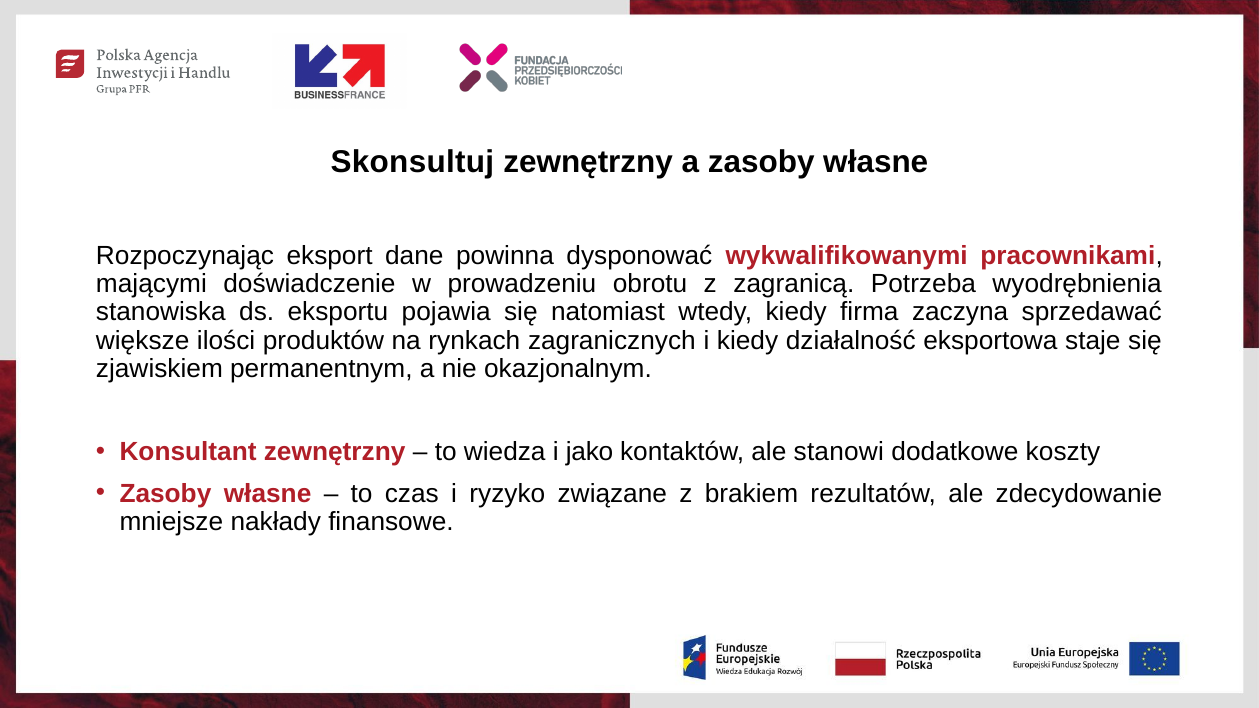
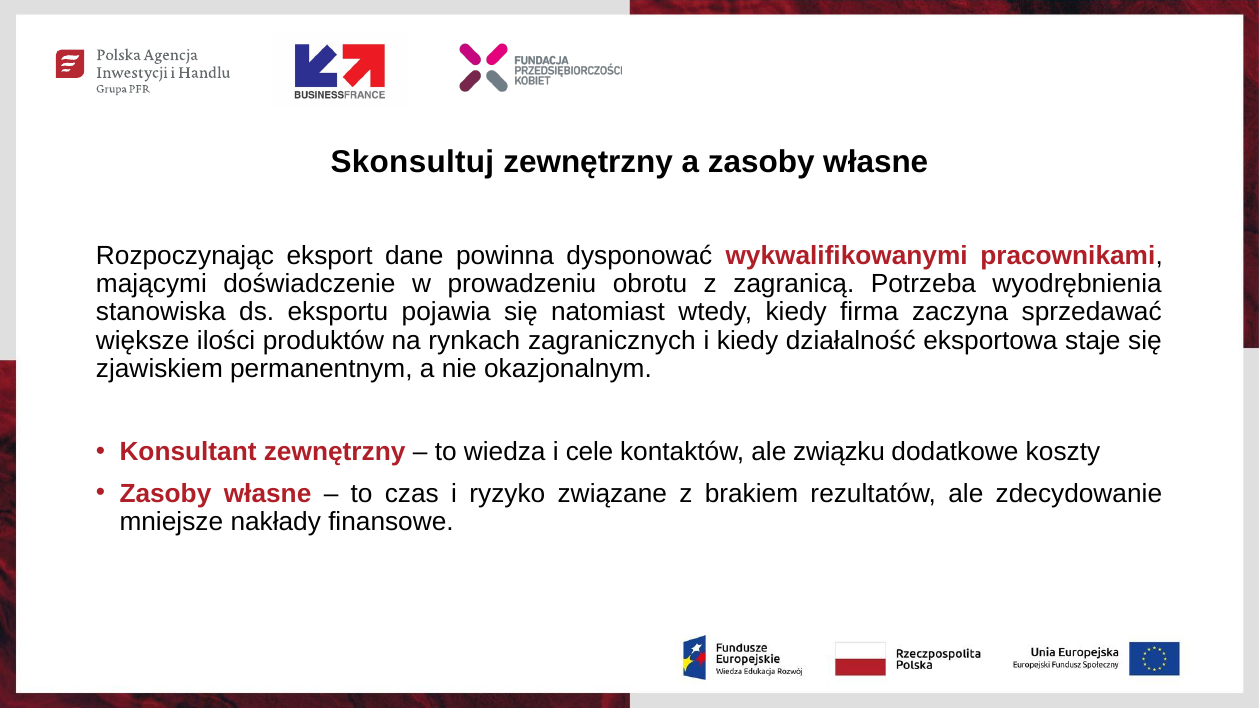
jako: jako -> cele (590, 452)
stanowi: stanowi -> związku (839, 452)
